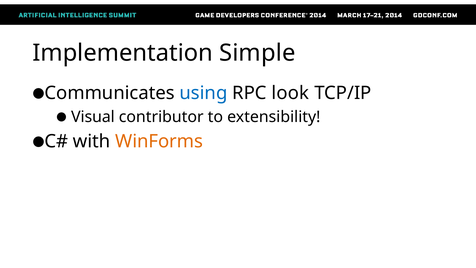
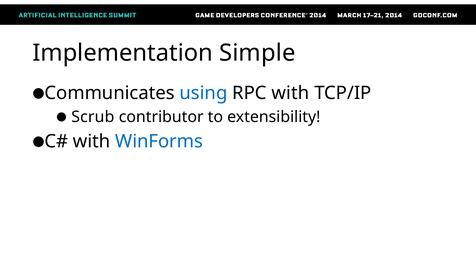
RPC look: look -> with (290, 93)
Visual: Visual -> Scrub (93, 117)
WinForms colour: orange -> blue (159, 141)
